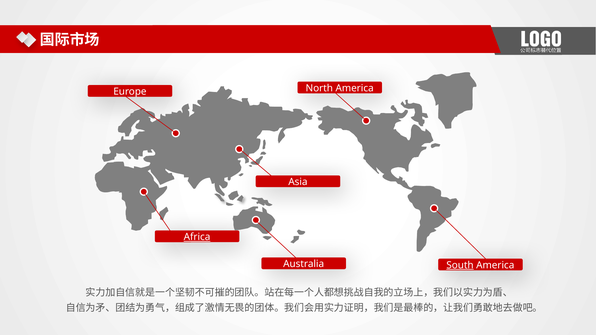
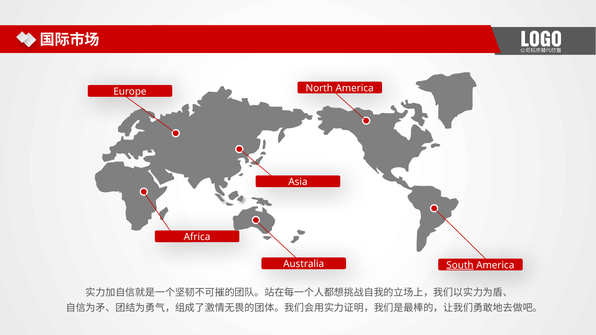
Africa underline: present -> none (197, 237)
